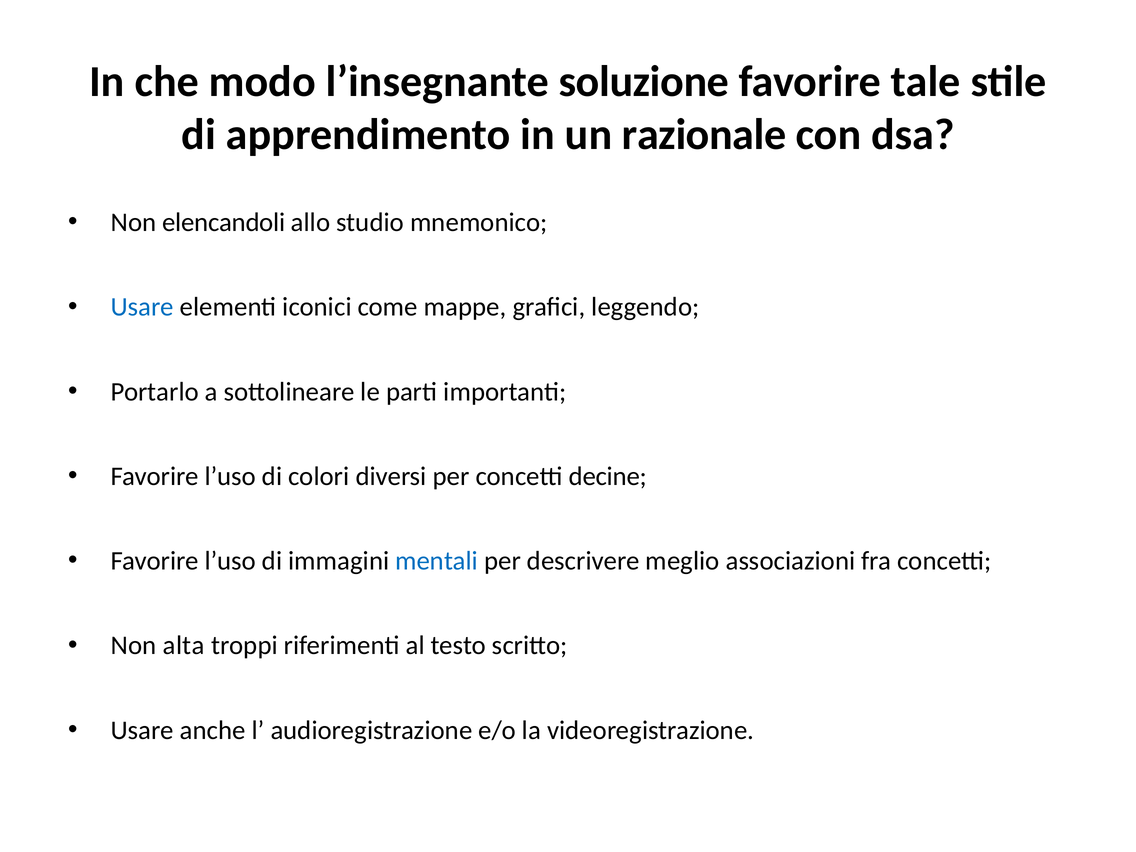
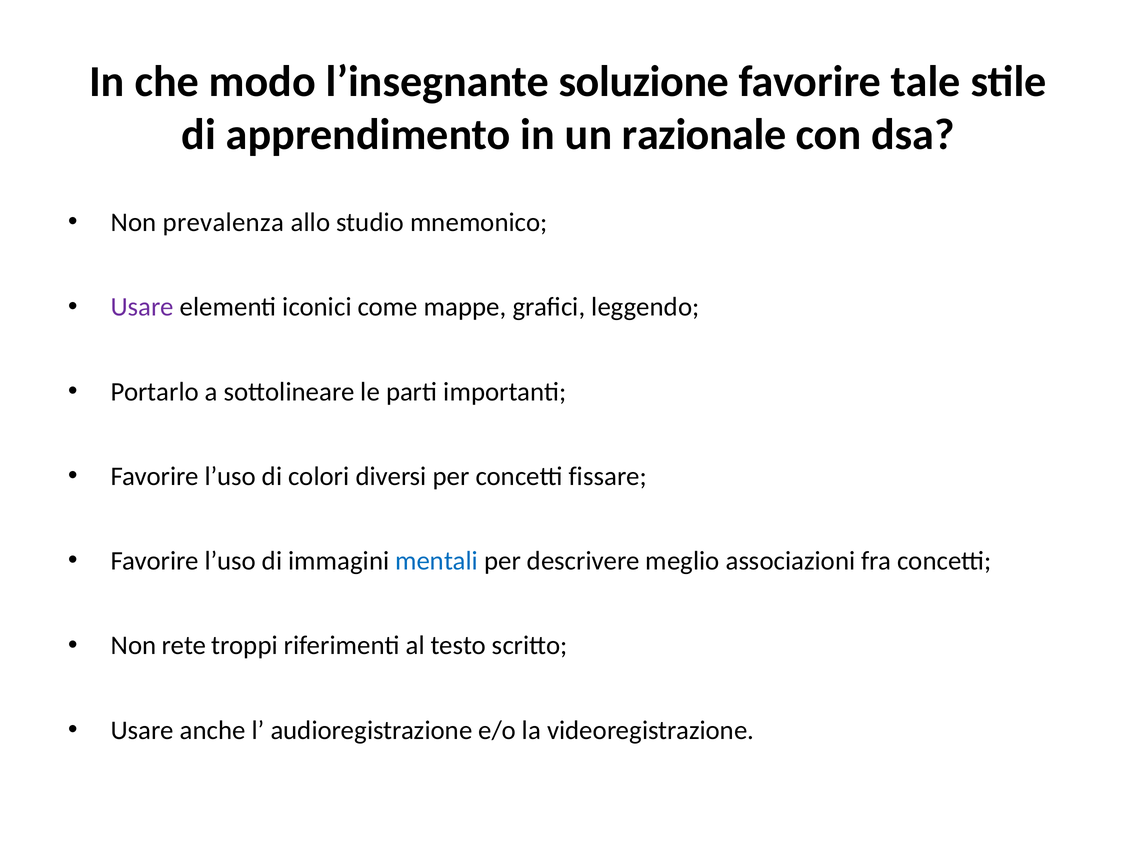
elencandoli: elencandoli -> prevalenza (223, 222)
Usare colour: blue -> purple (142, 307)
decine: decine -> fissare (608, 476)
alta: alta -> rete (184, 646)
